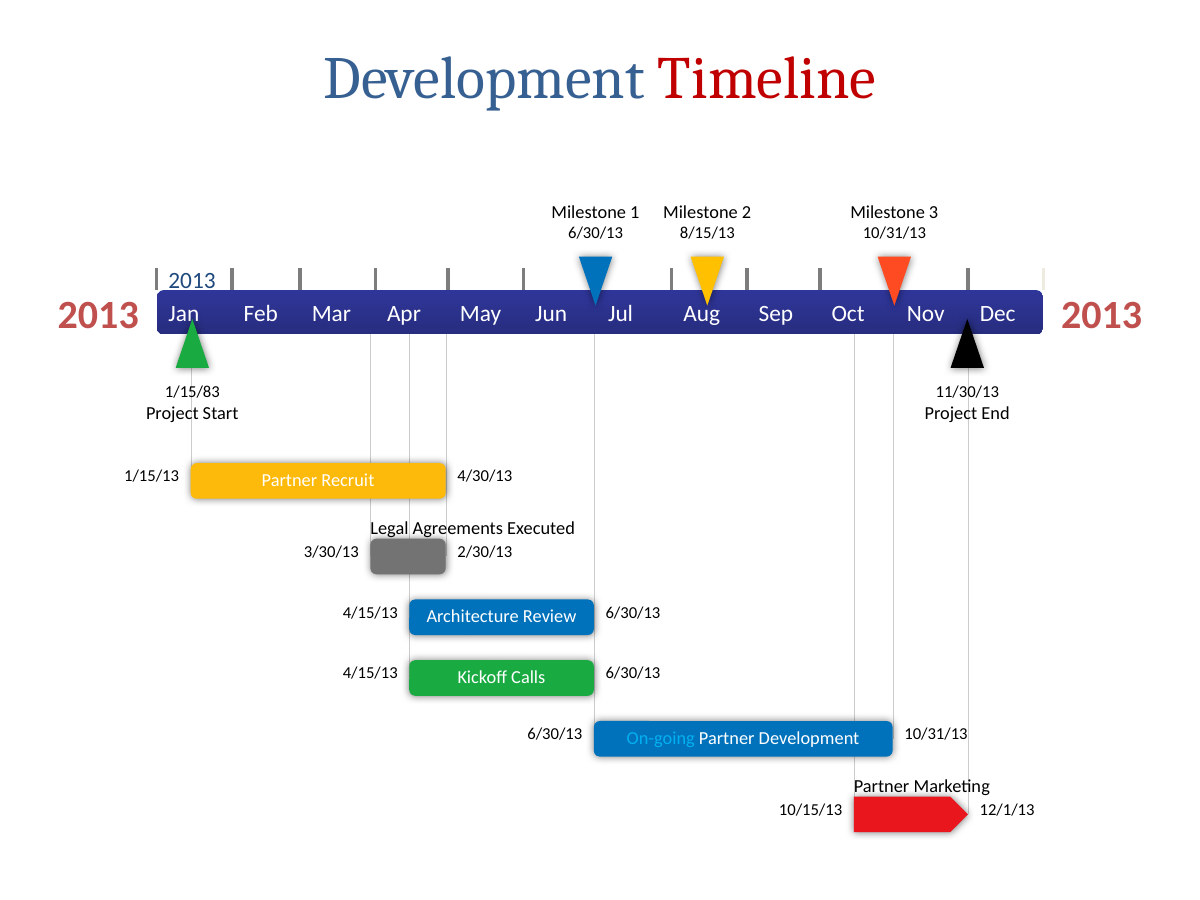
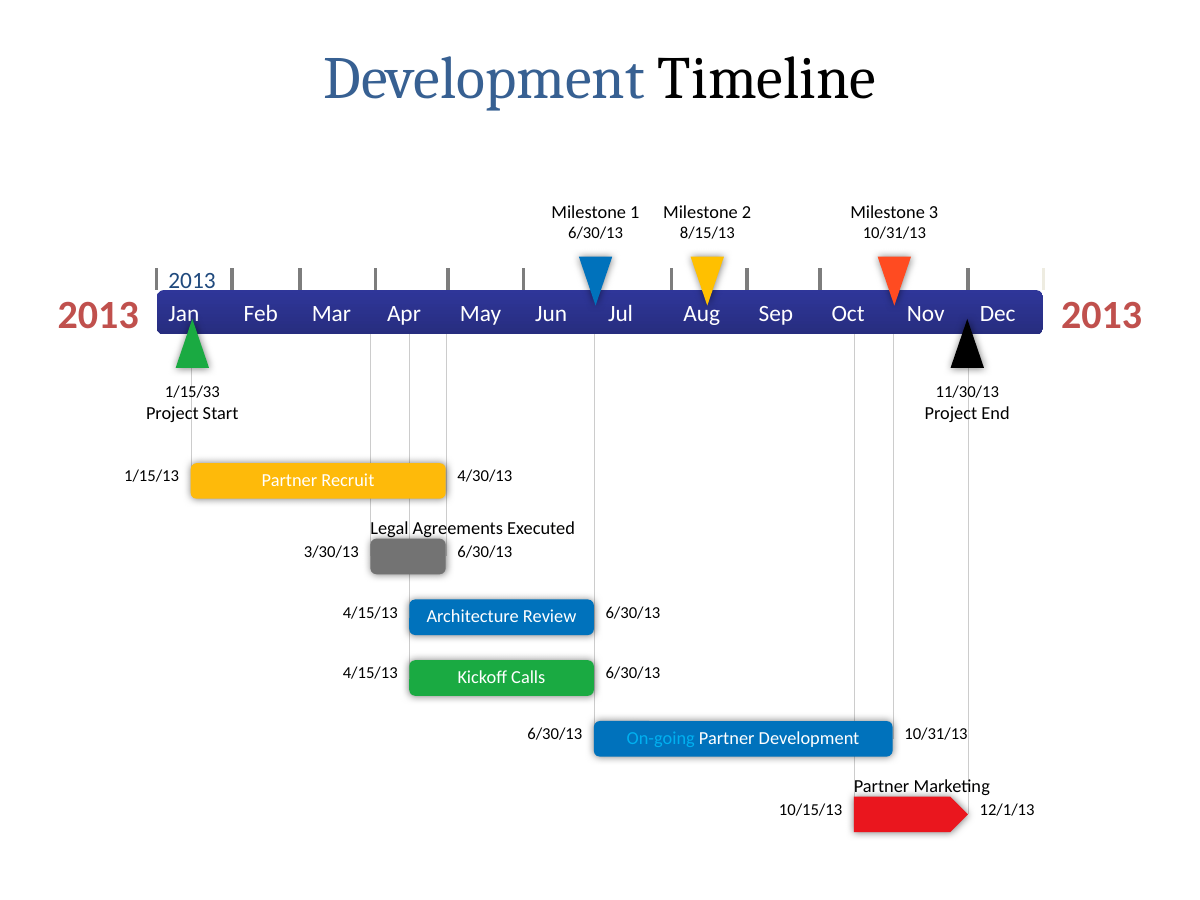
Timeline colour: red -> black (767, 78)
1/15/83: 1/15/83 -> 1/15/33 (192, 392)
3/30/13 2/30/13: 2/30/13 -> 6/30/13 (485, 552)
